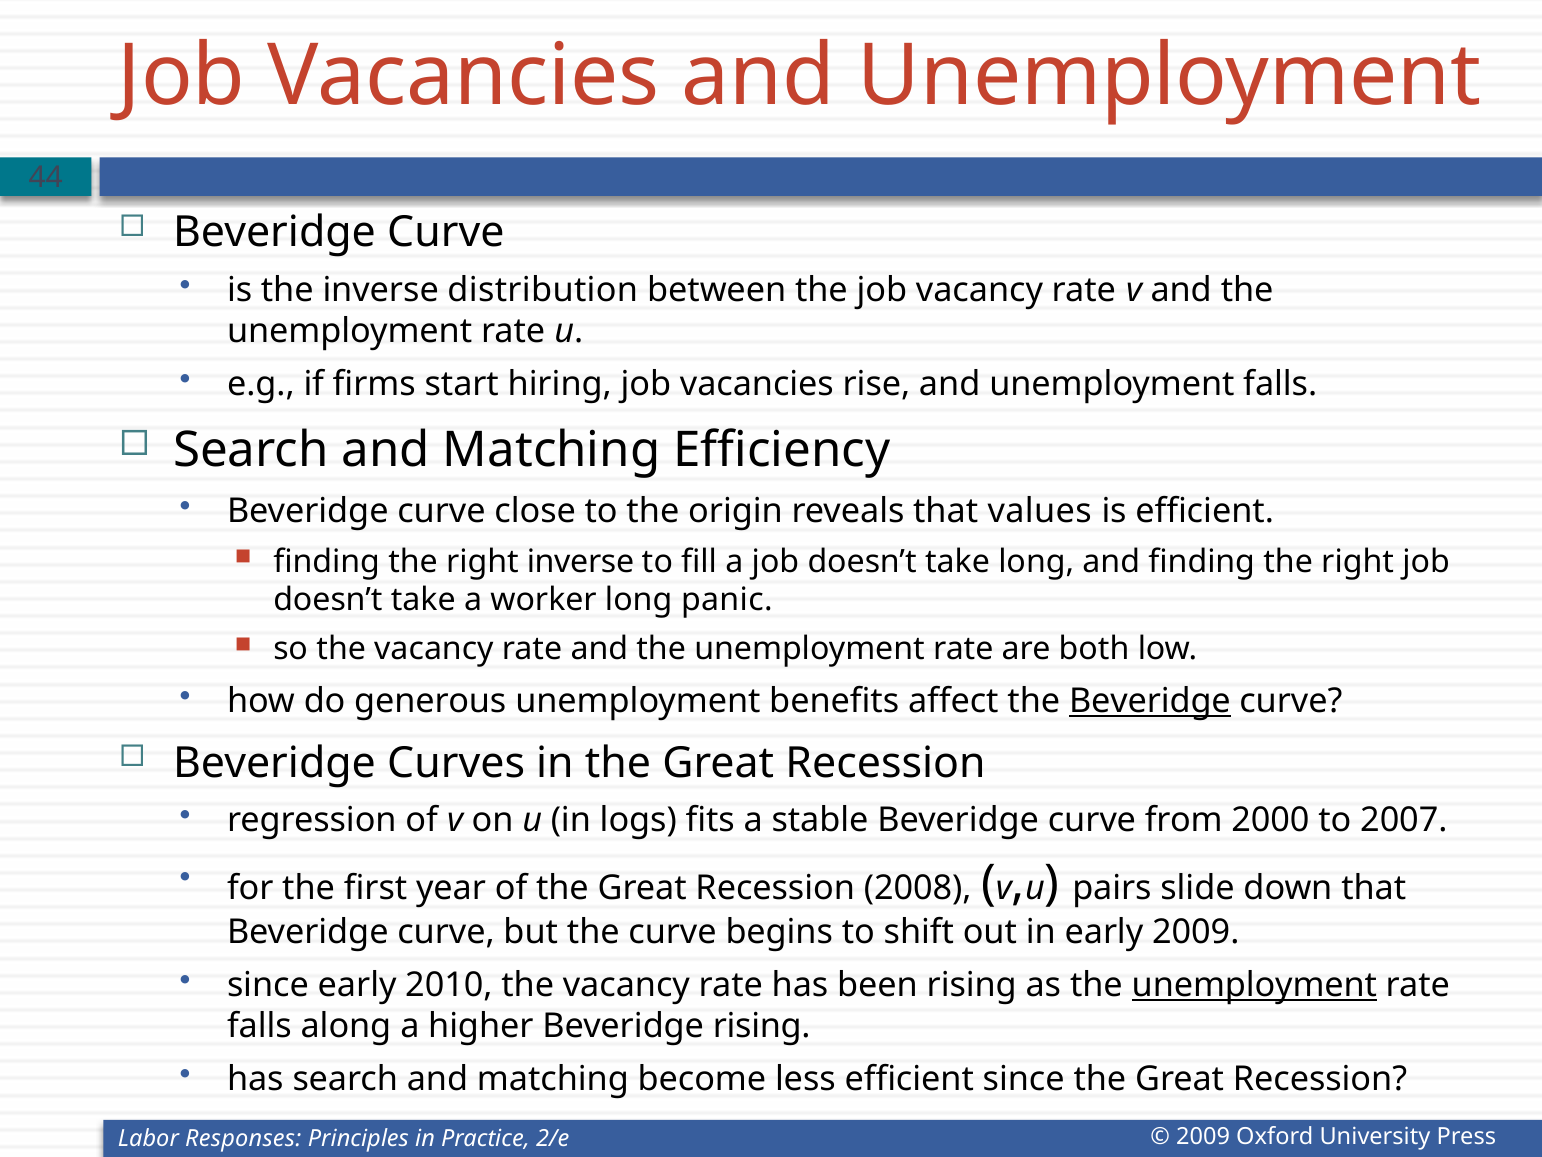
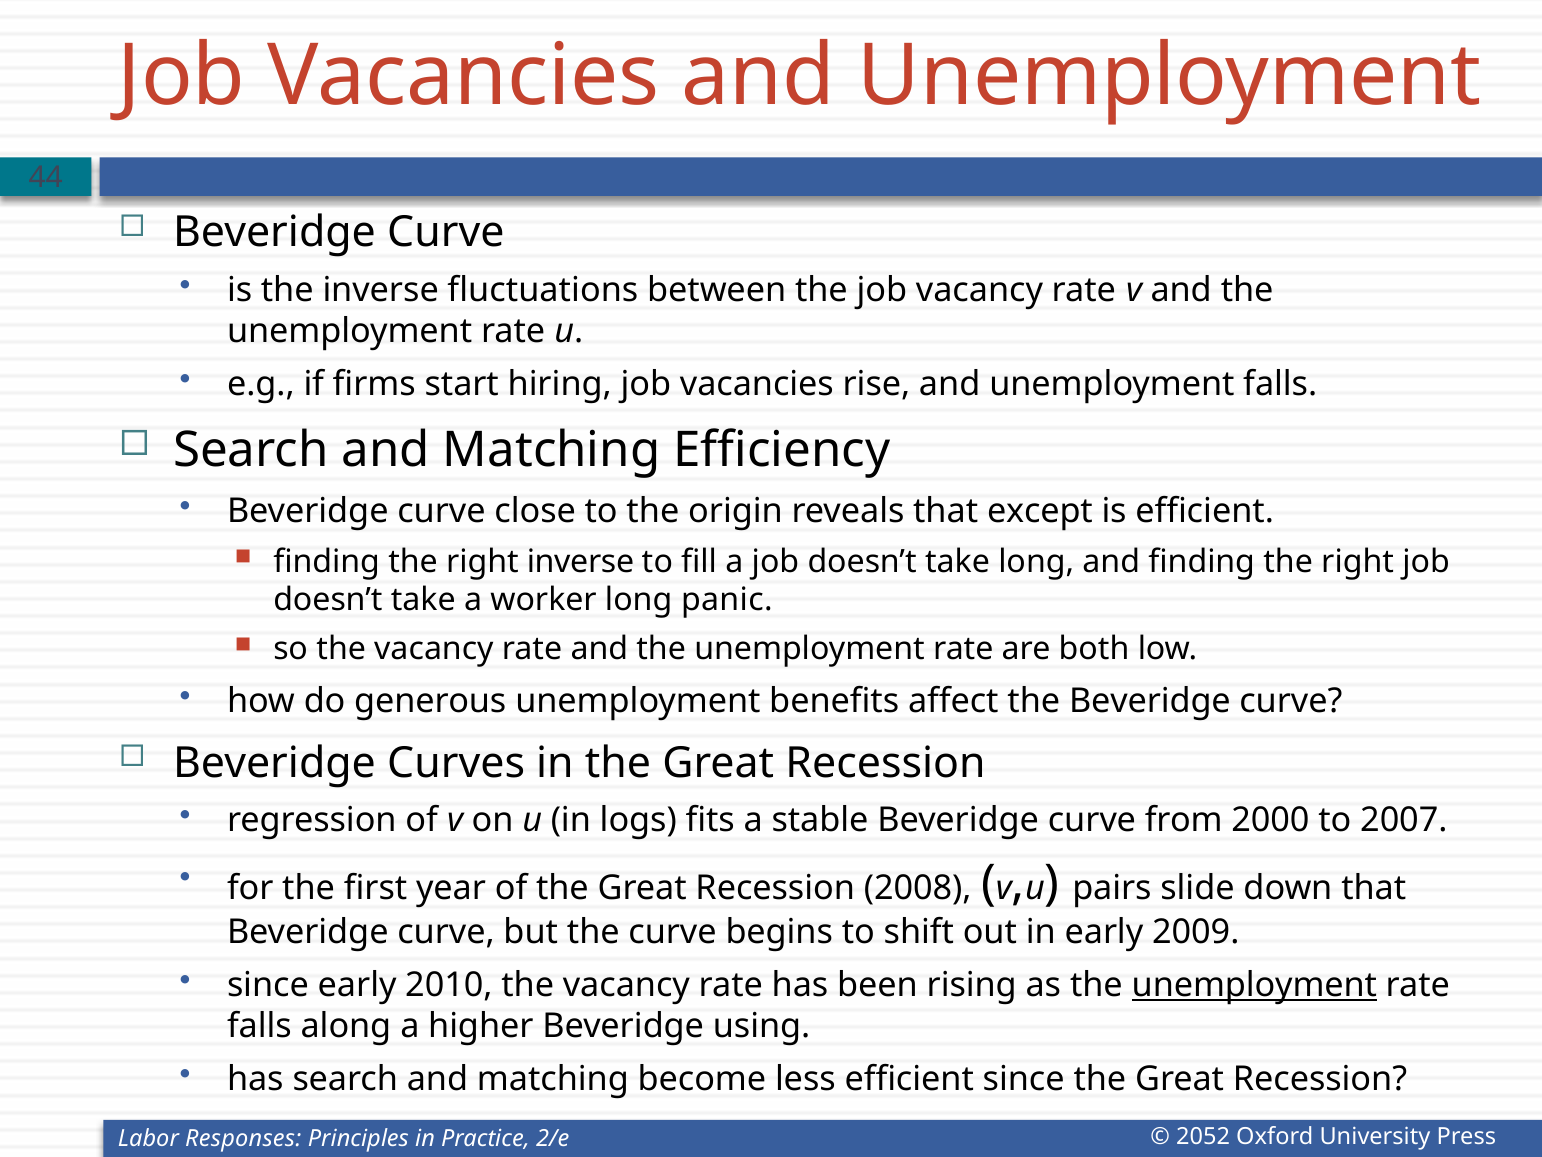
distribution: distribution -> fluctuations (543, 290)
values: values -> except (1040, 511)
Beveridge underline: present -> none (1150, 701)
Beveridge rising: rising -> using (762, 1026)
2009: 2009 -> 2052 (1203, 1136)
